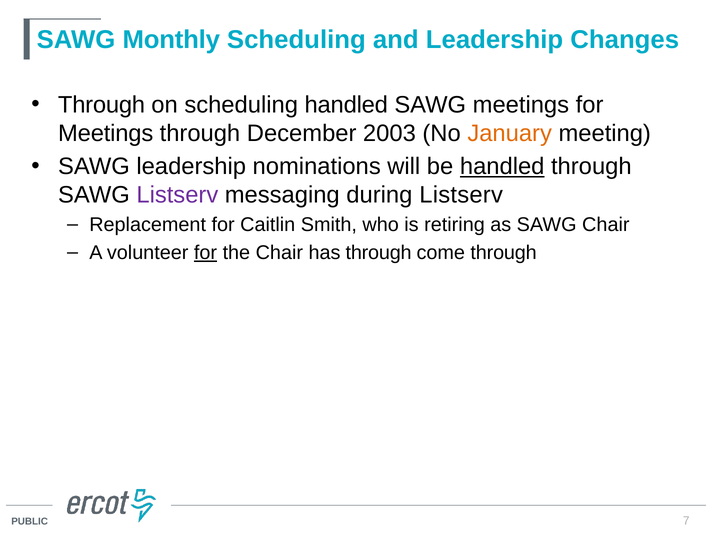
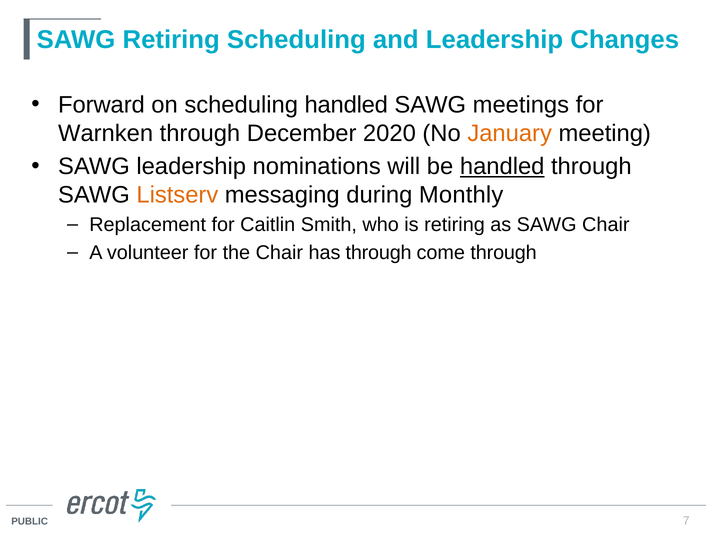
SAWG Monthly: Monthly -> Retiring (171, 40)
Through: Through -> Forward (101, 105)
Meetings: Meetings -> Warnken (106, 133)
2003: 2003 -> 2020 (389, 133)
Listserv colour: purple -> orange (177, 195)
during Listserv: Listserv -> Monthly (461, 195)
for underline: present -> none (206, 253)
